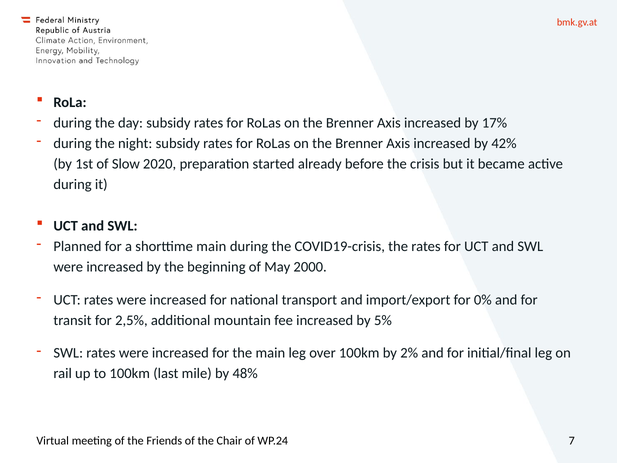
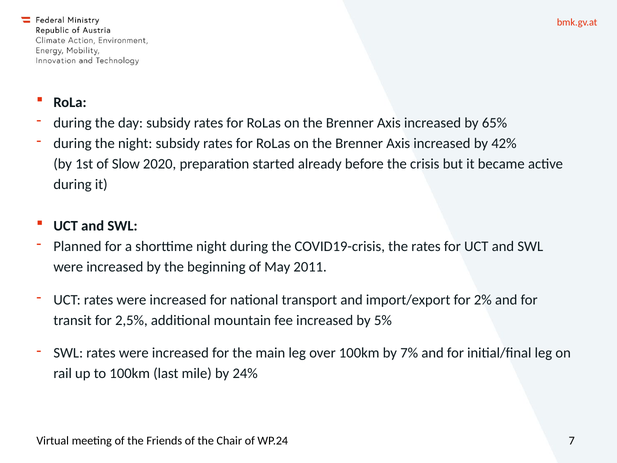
17%: 17% -> 65% (495, 123)
shorttime main: main -> night (211, 246)
2000: 2000 -> 2011 (310, 267)
0%: 0% -> 2% (483, 300)
2%: 2% -> 7% (409, 353)
48%: 48% -> 24% (245, 373)
